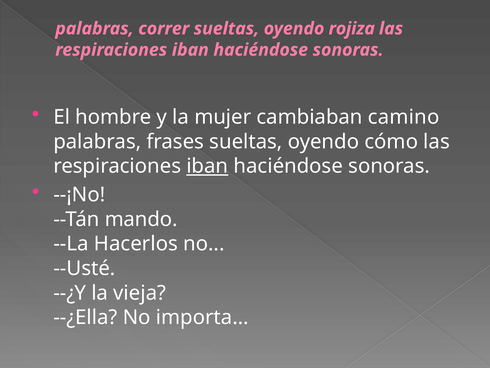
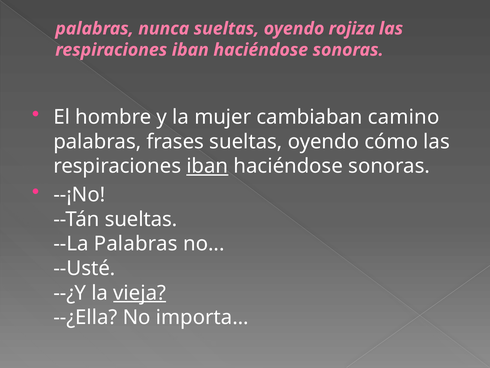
correr: correr -> nunca (164, 29)
--Tán mando: mando -> sueltas (141, 219)
--La Hacerlos: Hacerlos -> Palabras (136, 244)
vieja underline: none -> present (140, 293)
